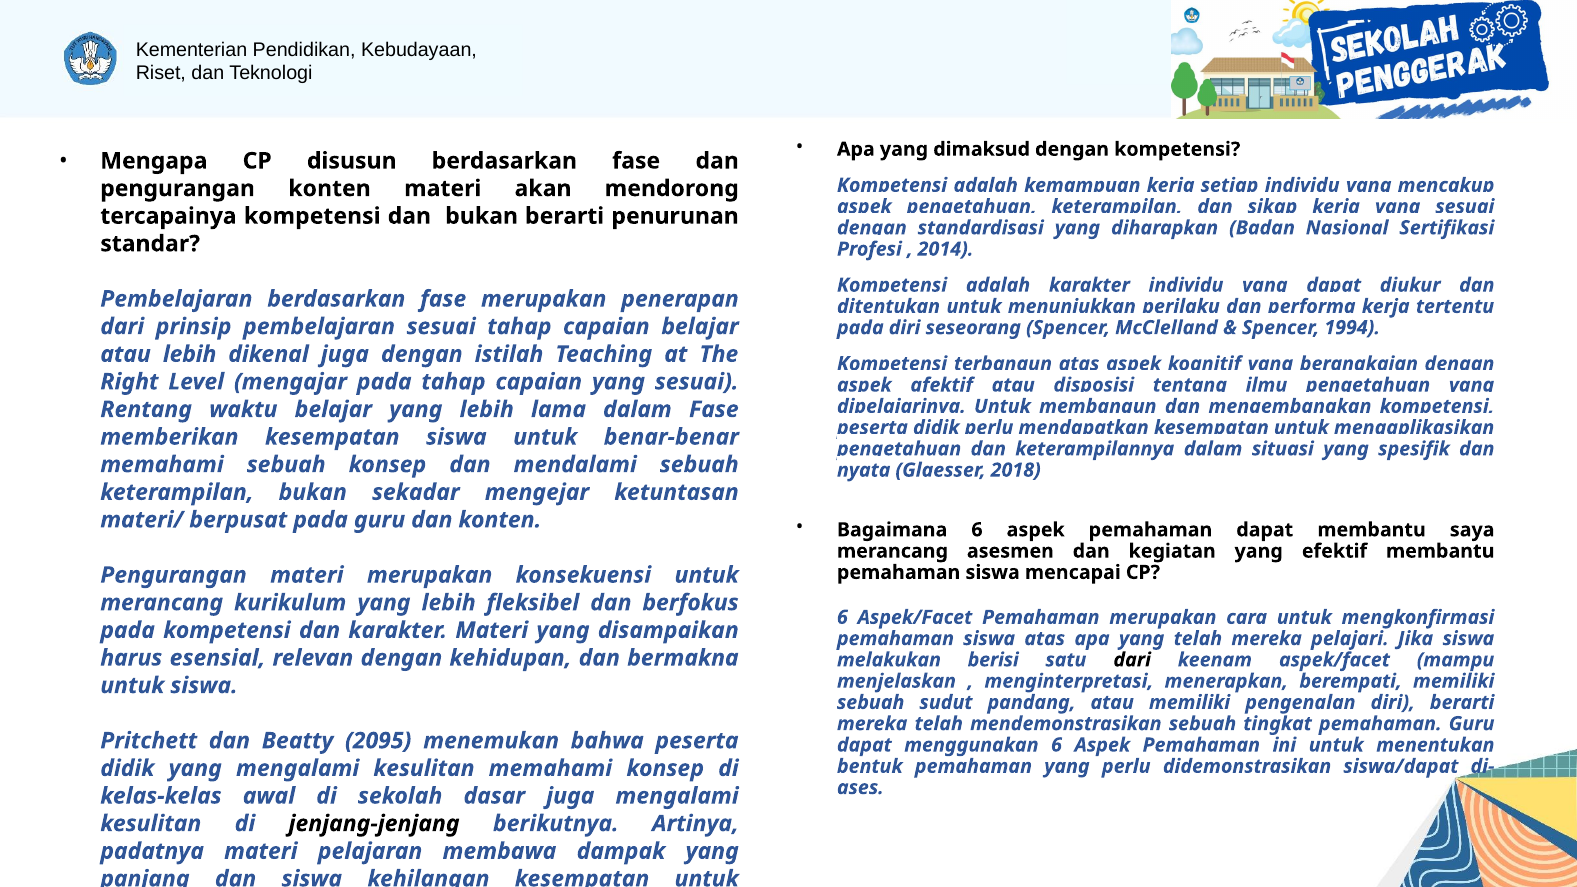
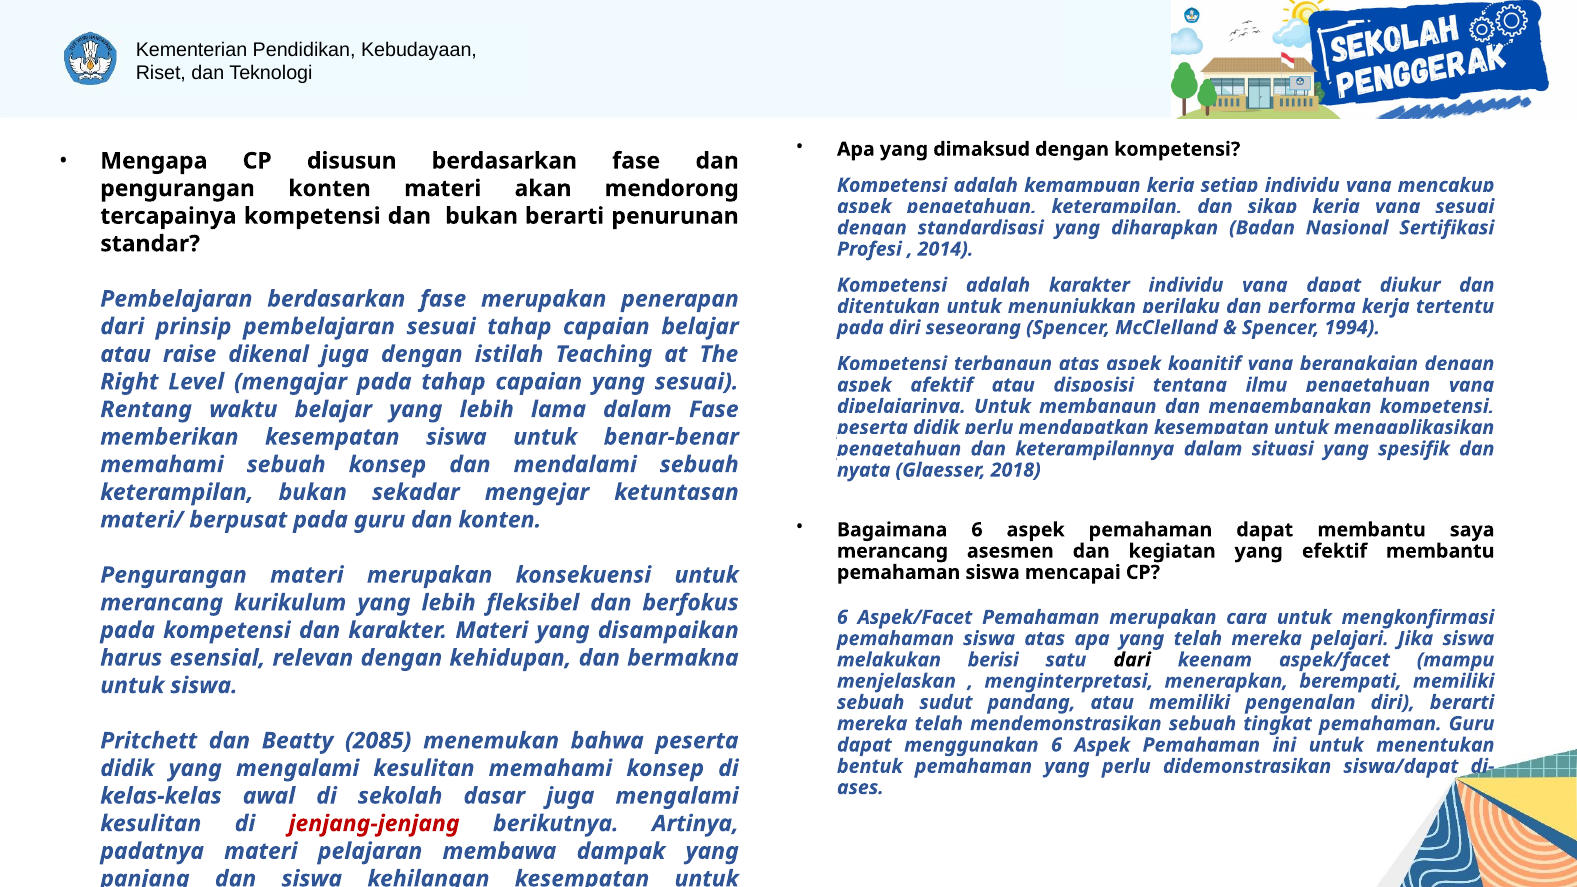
atau lebih: lebih -> raise (190, 354)
2095: 2095 -> 2085 (378, 741)
jenjang-jenjang colour: black -> red (374, 824)
